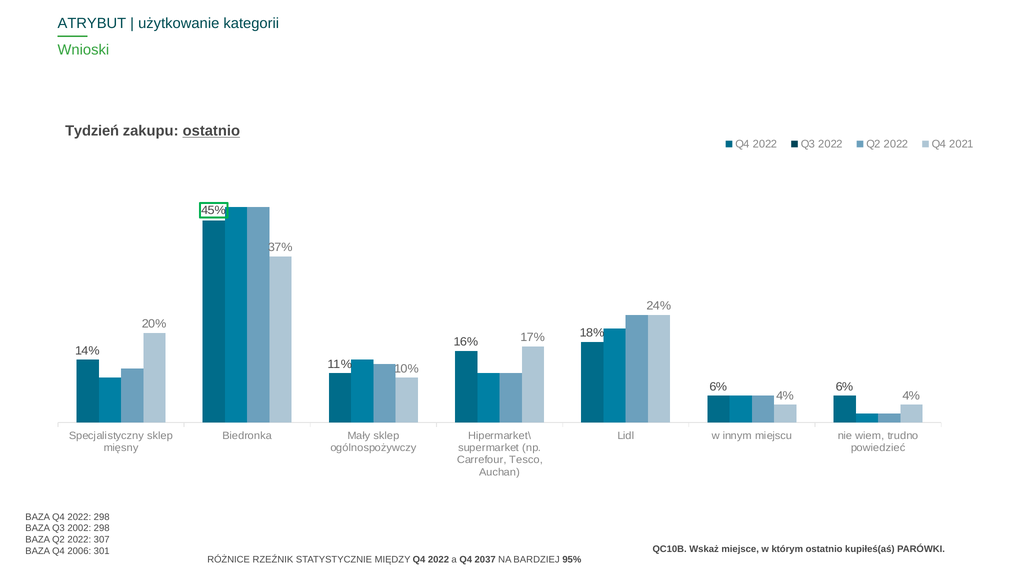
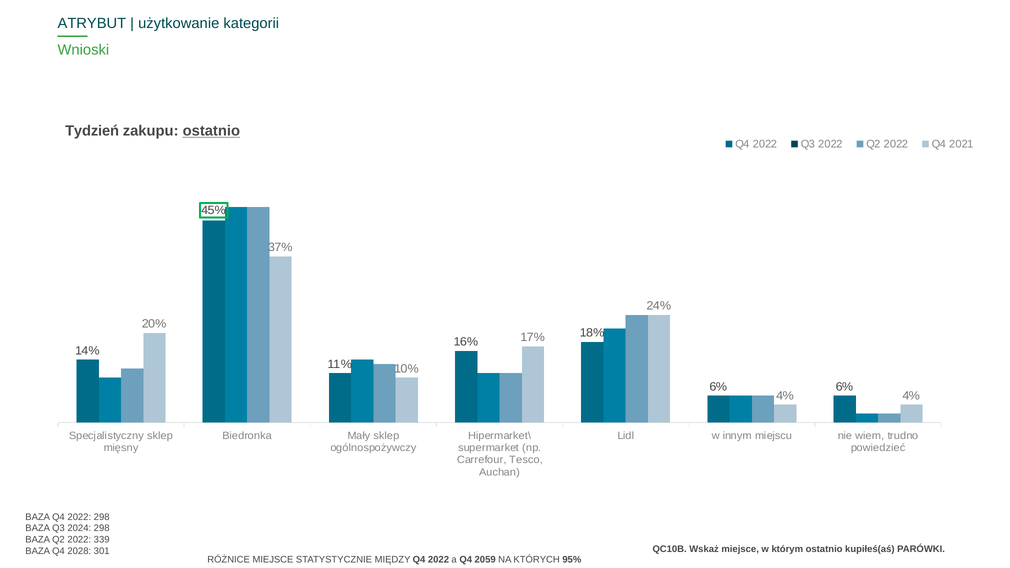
2002: 2002 -> 2024 (79, 528)
307: 307 -> 339 (102, 540)
2006: 2006 -> 2028 (79, 551)
RÓŻNICE RZEŹNIK: RZEŹNIK -> MIEJSCE (273, 560)
2037: 2037 -> 2059 (485, 560)
BARDZIEJ: BARDZIEJ -> KTÓRYCH (537, 560)
